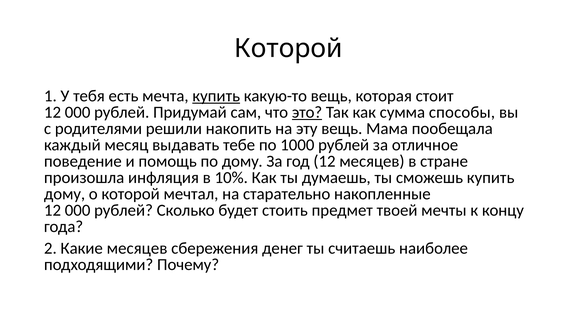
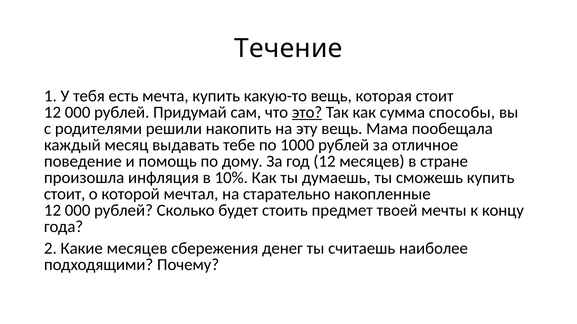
Которой: Которой -> Течение (288, 48)
купить underline: present -> none (216, 96)
дому: дому -> стоит (65, 194)
